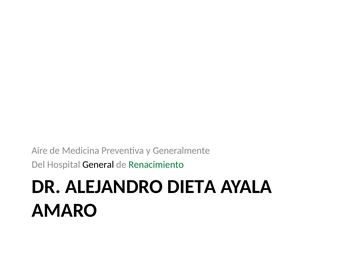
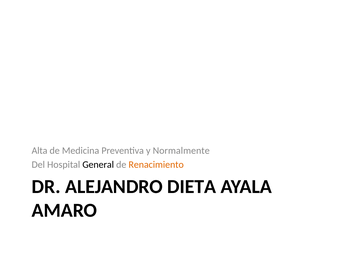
Aire: Aire -> Alta (40, 151)
Generalmente: Generalmente -> Normalmente (181, 151)
Renacimiento colour: green -> orange (156, 165)
